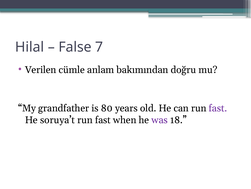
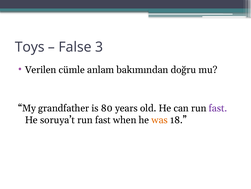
Hilal: Hilal -> Toys (30, 47)
7: 7 -> 3 (99, 47)
was colour: purple -> orange (160, 120)
